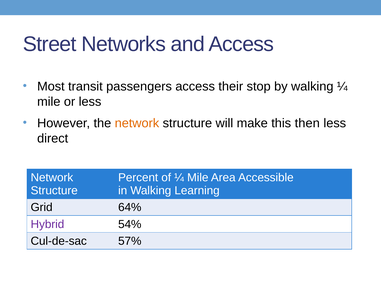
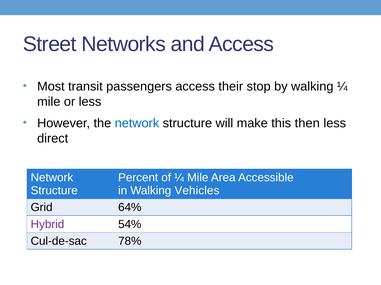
network colour: orange -> blue (137, 123)
Learning: Learning -> Vehicles (197, 191)
57%: 57% -> 78% (130, 242)
